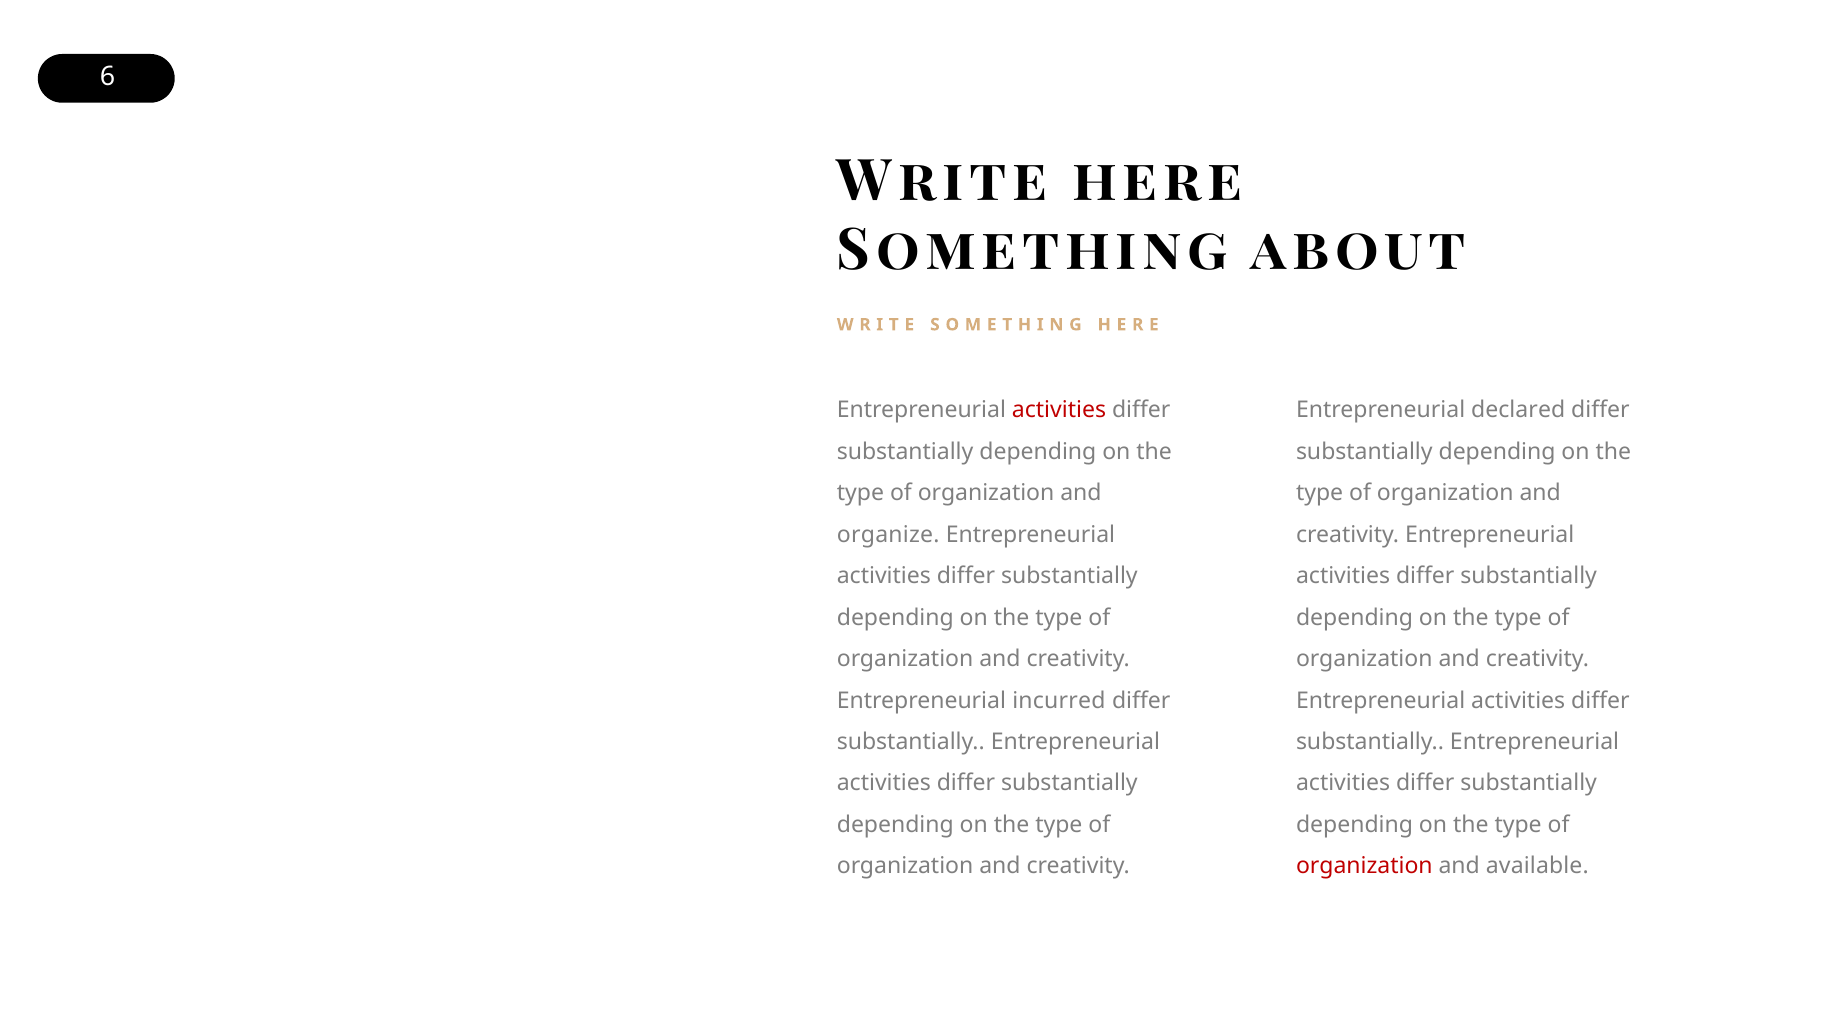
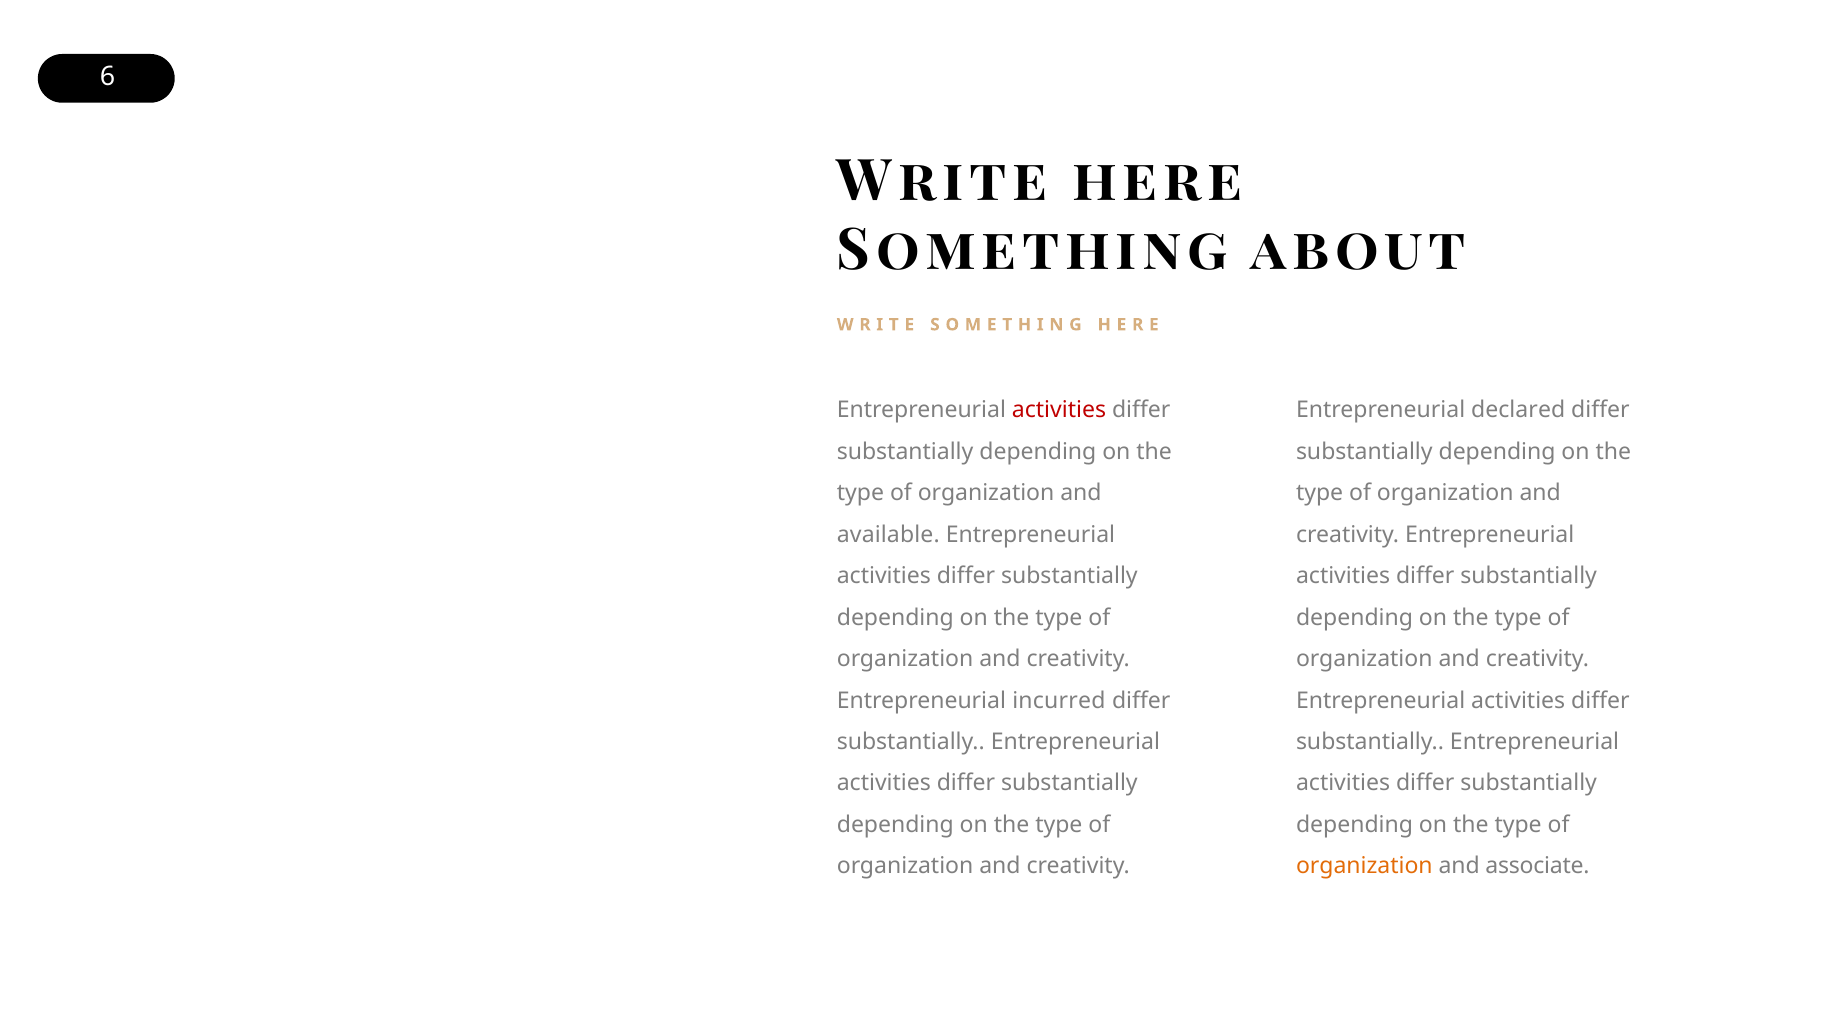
organize: organize -> available (888, 535)
organization colour: red -> orange (1364, 866)
available: available -> associate (1538, 866)
